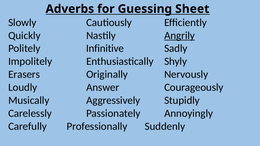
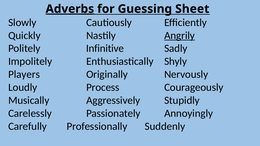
Adverbs underline: none -> present (70, 9)
Erasers: Erasers -> Players (24, 74)
Answer: Answer -> Process (103, 87)
